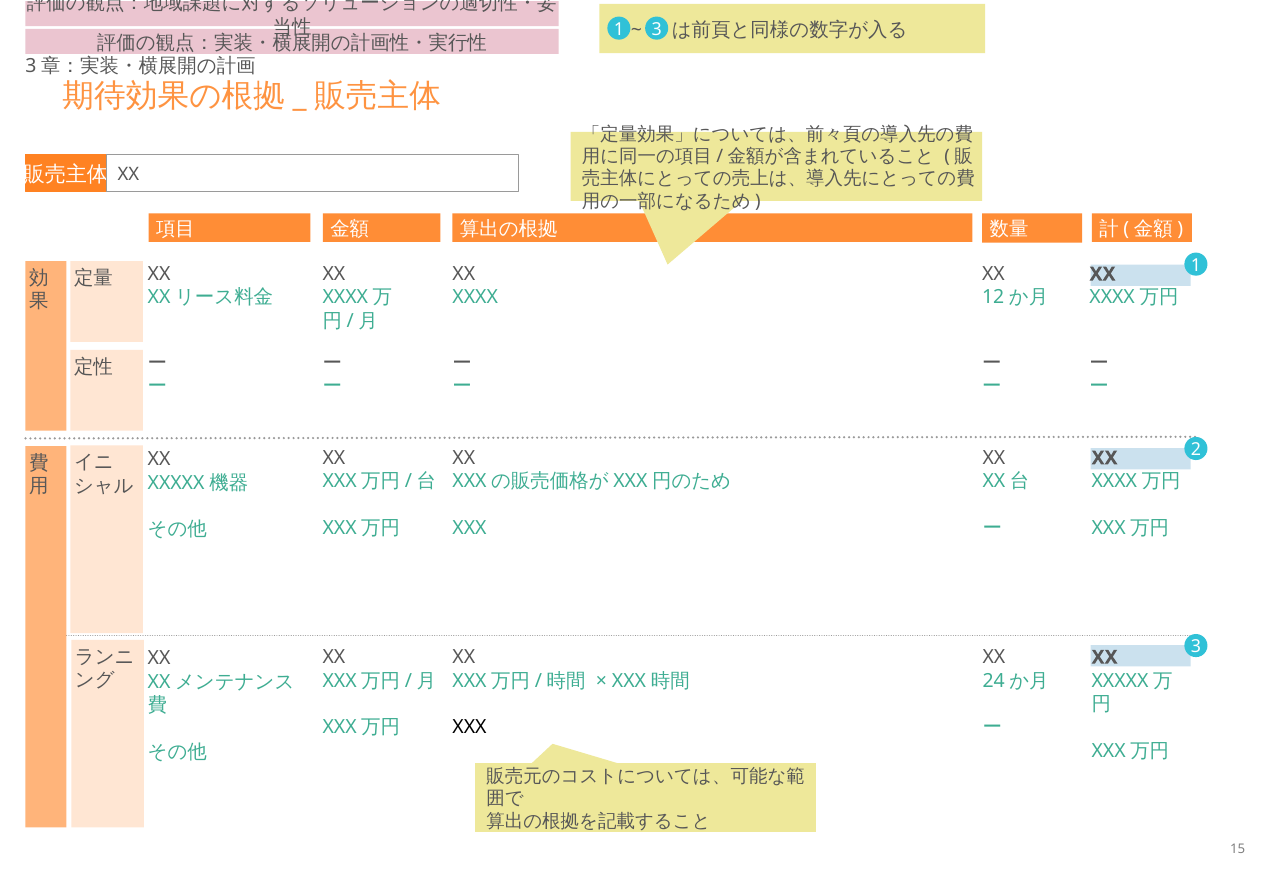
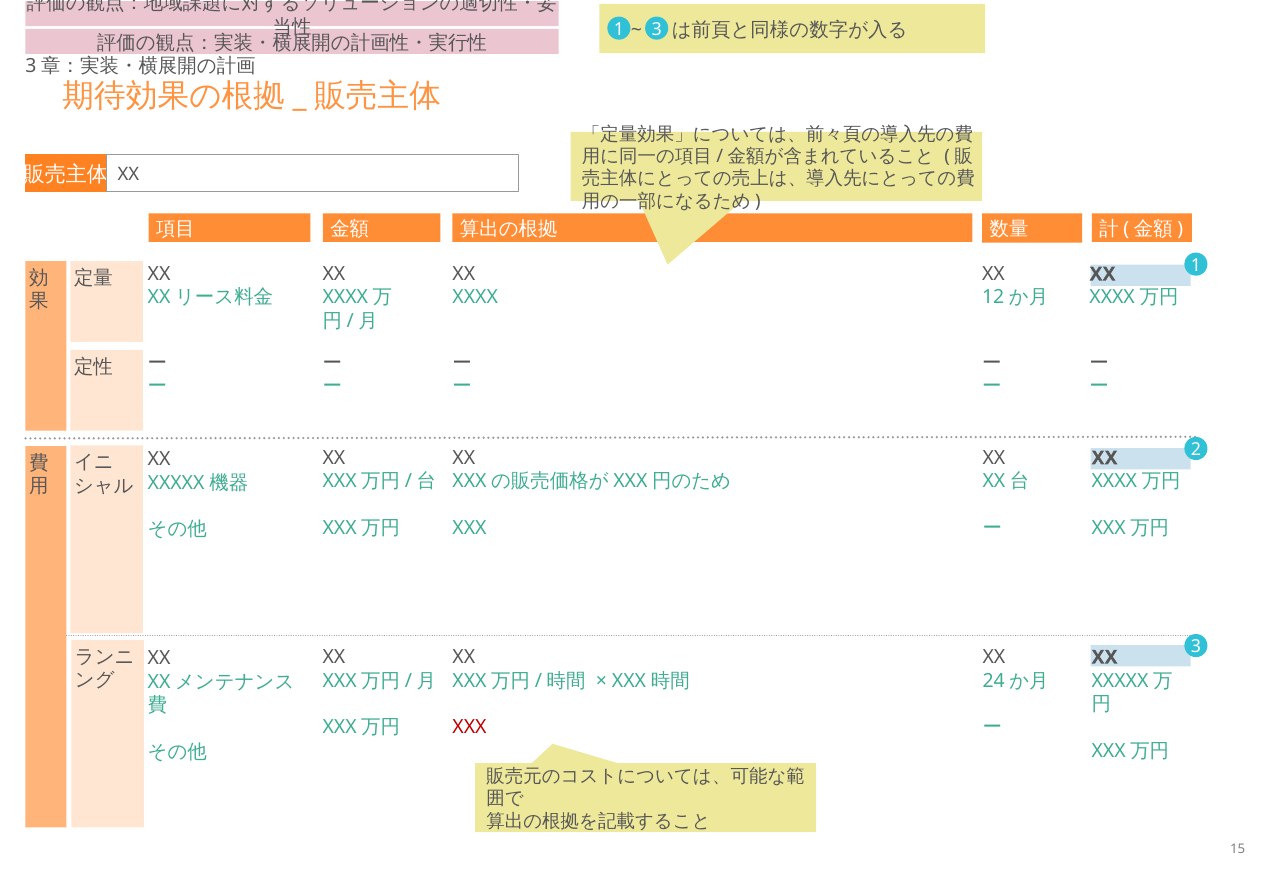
XXX colour: black -> red (470, 727)
